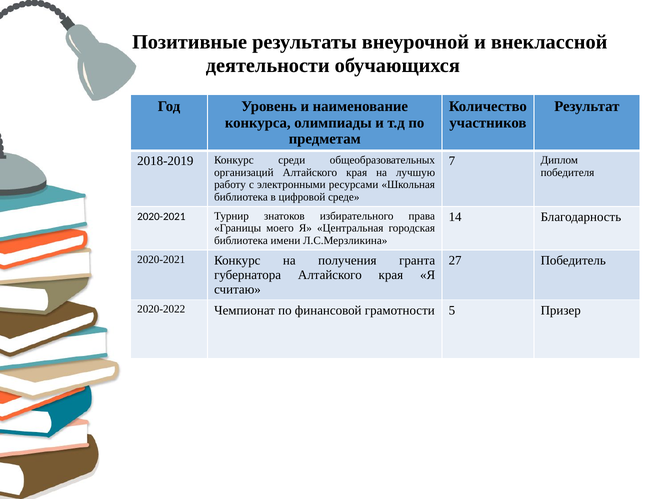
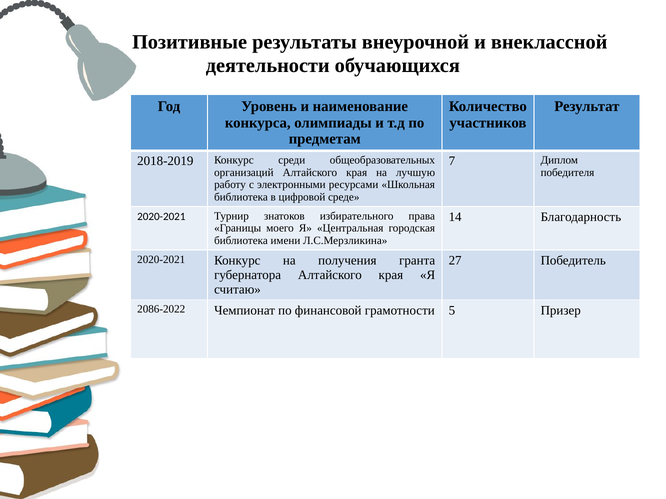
2020-2022: 2020-2022 -> 2086-2022 (161, 310)
